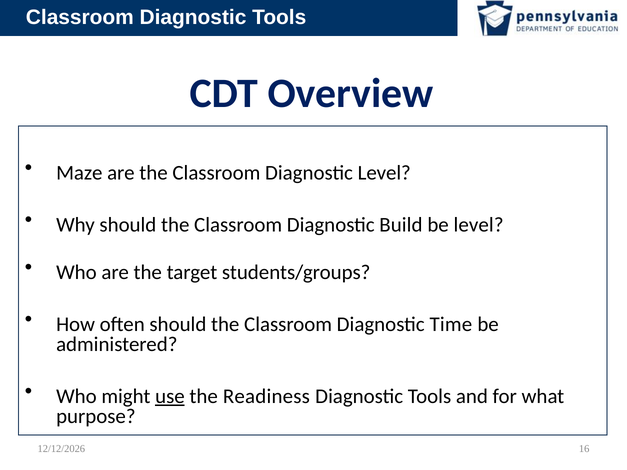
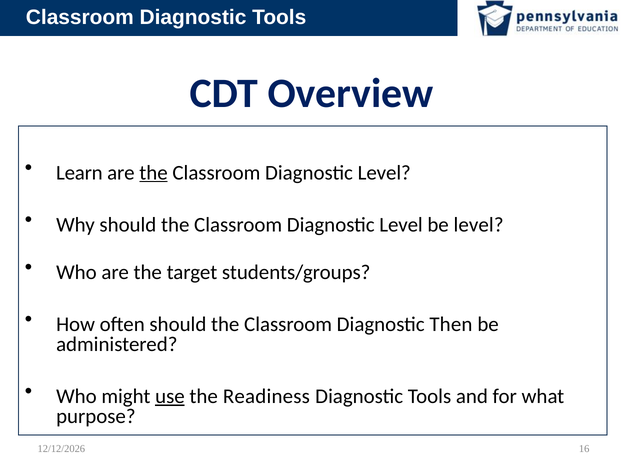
Maze: Maze -> Learn (79, 173)
the underline: none -> present (153, 173)
Build: Build -> Level (401, 225)
Time: Time -> Then (451, 324)
